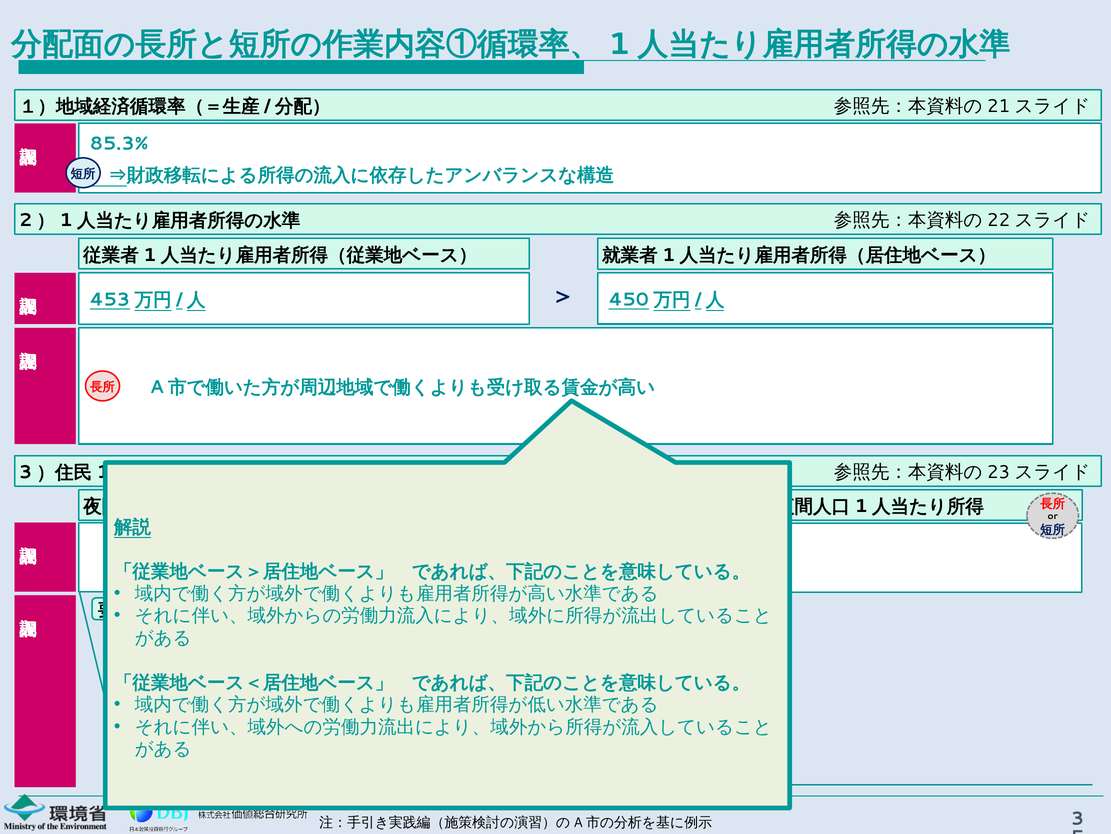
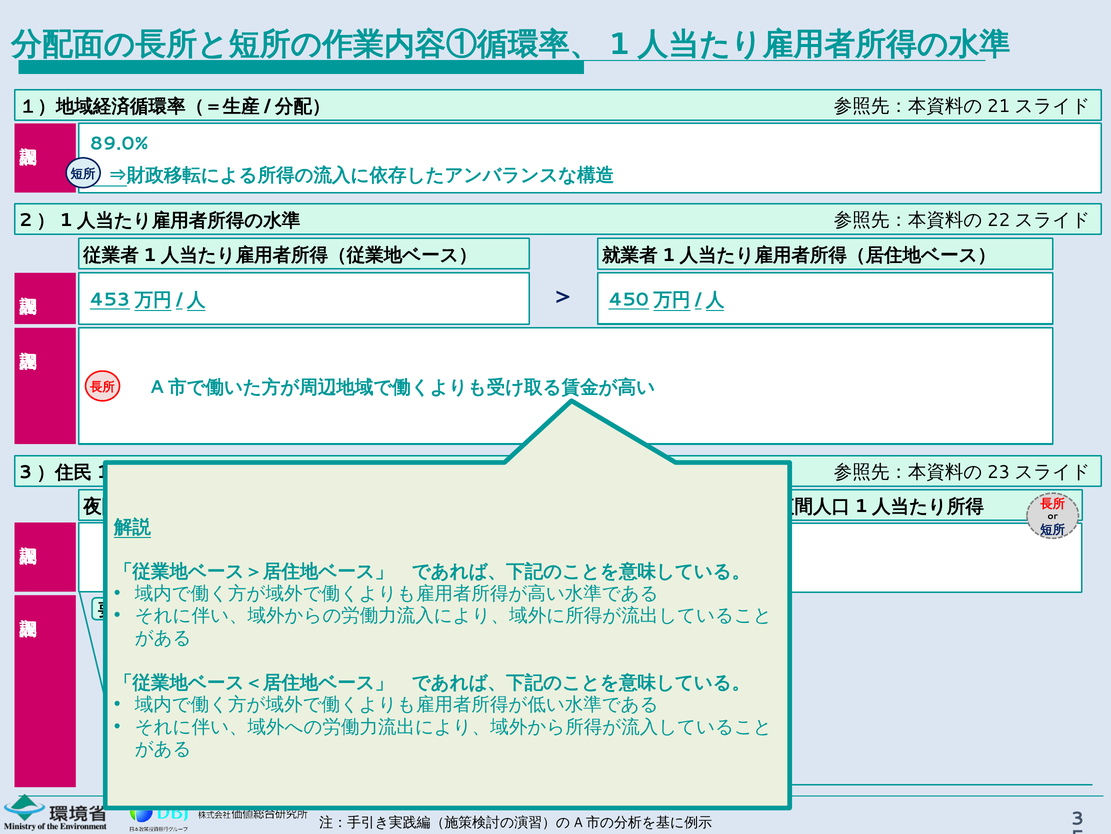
85.3%: 85.3% -> 89.0% (119, 143)
